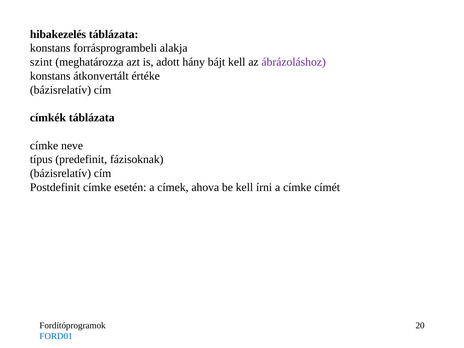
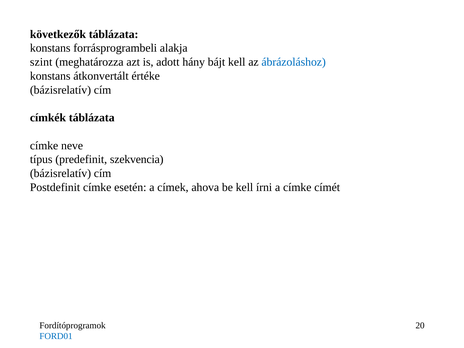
hibakezelés: hibakezelés -> következők (58, 34)
ábrázoláshoz colour: purple -> blue (294, 62)
fázisoknak: fázisoknak -> szekvencia (137, 159)
